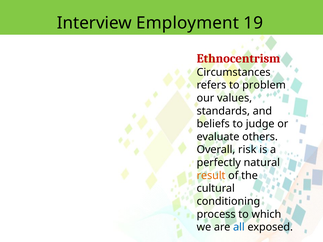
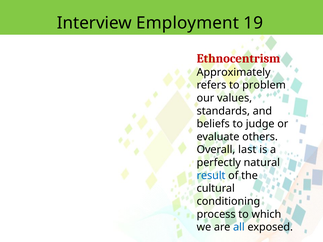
Circumstances: Circumstances -> Approximately (234, 72)
risk: risk -> last (247, 150)
result colour: orange -> blue (211, 176)
